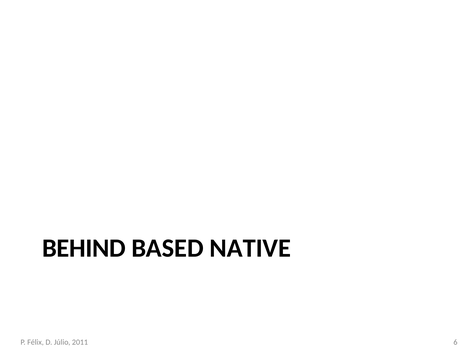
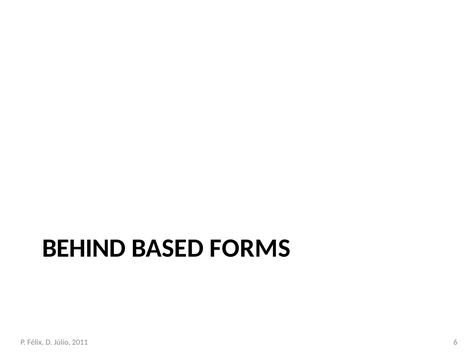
NATIVE: NATIVE -> FORMS (250, 248)
